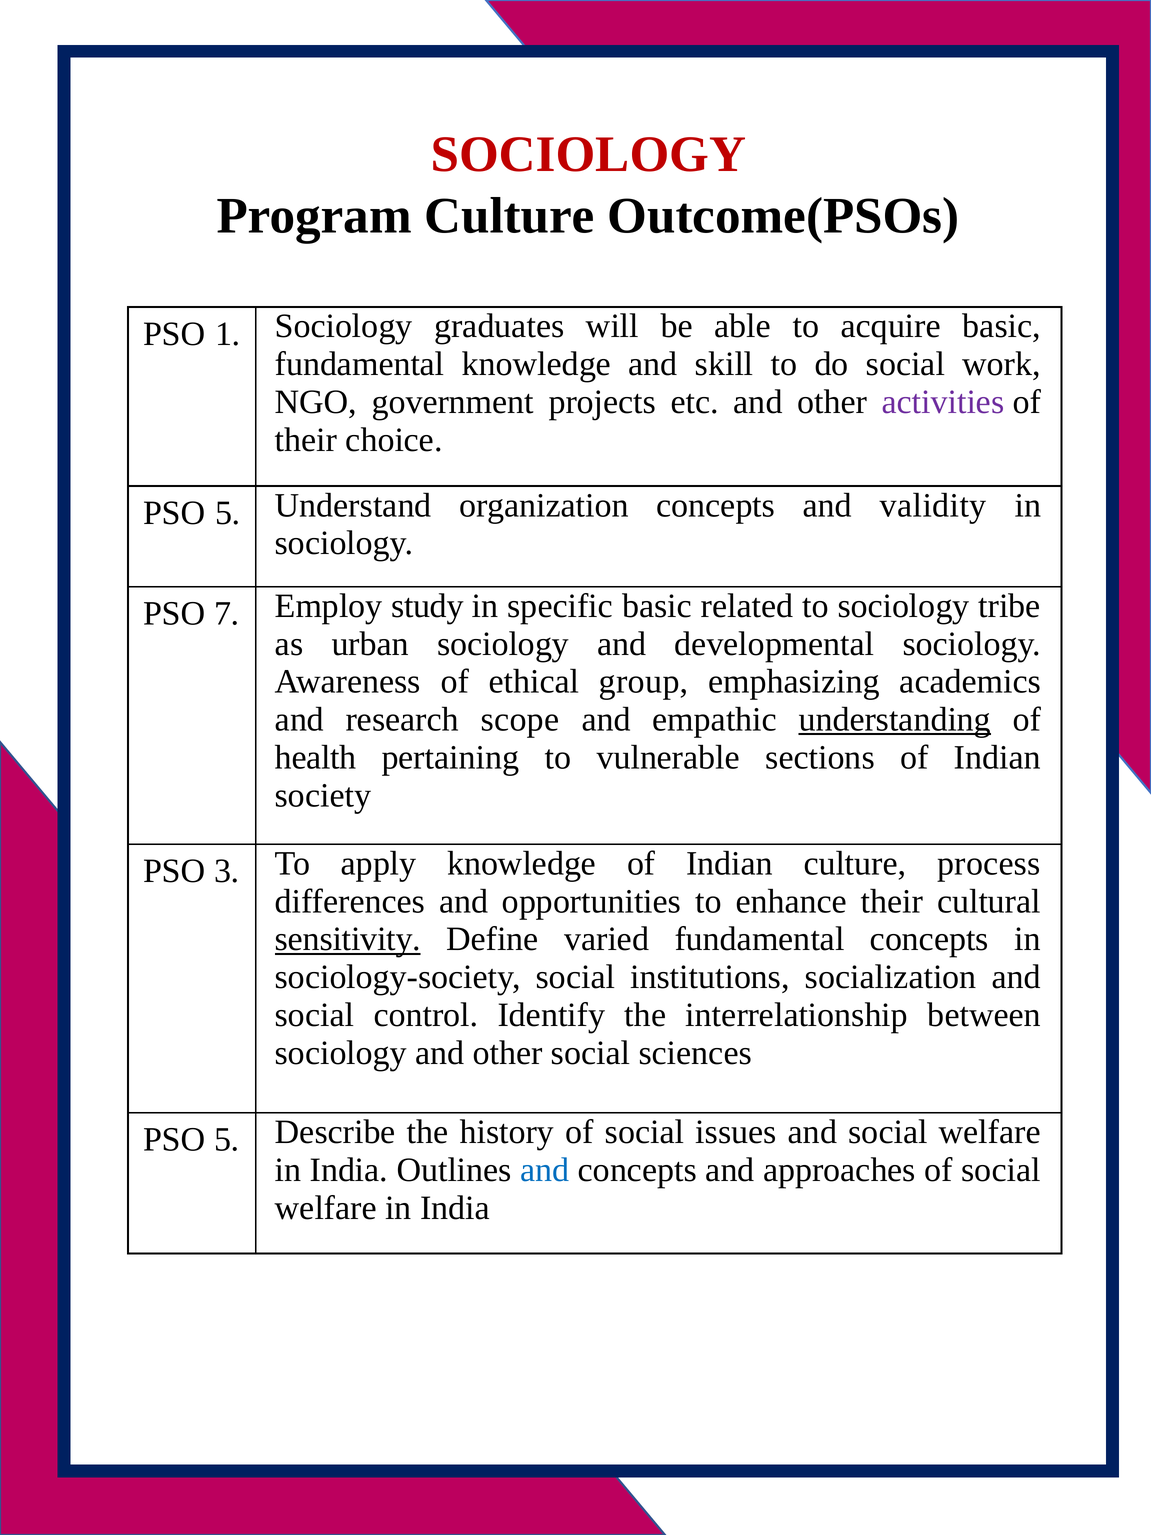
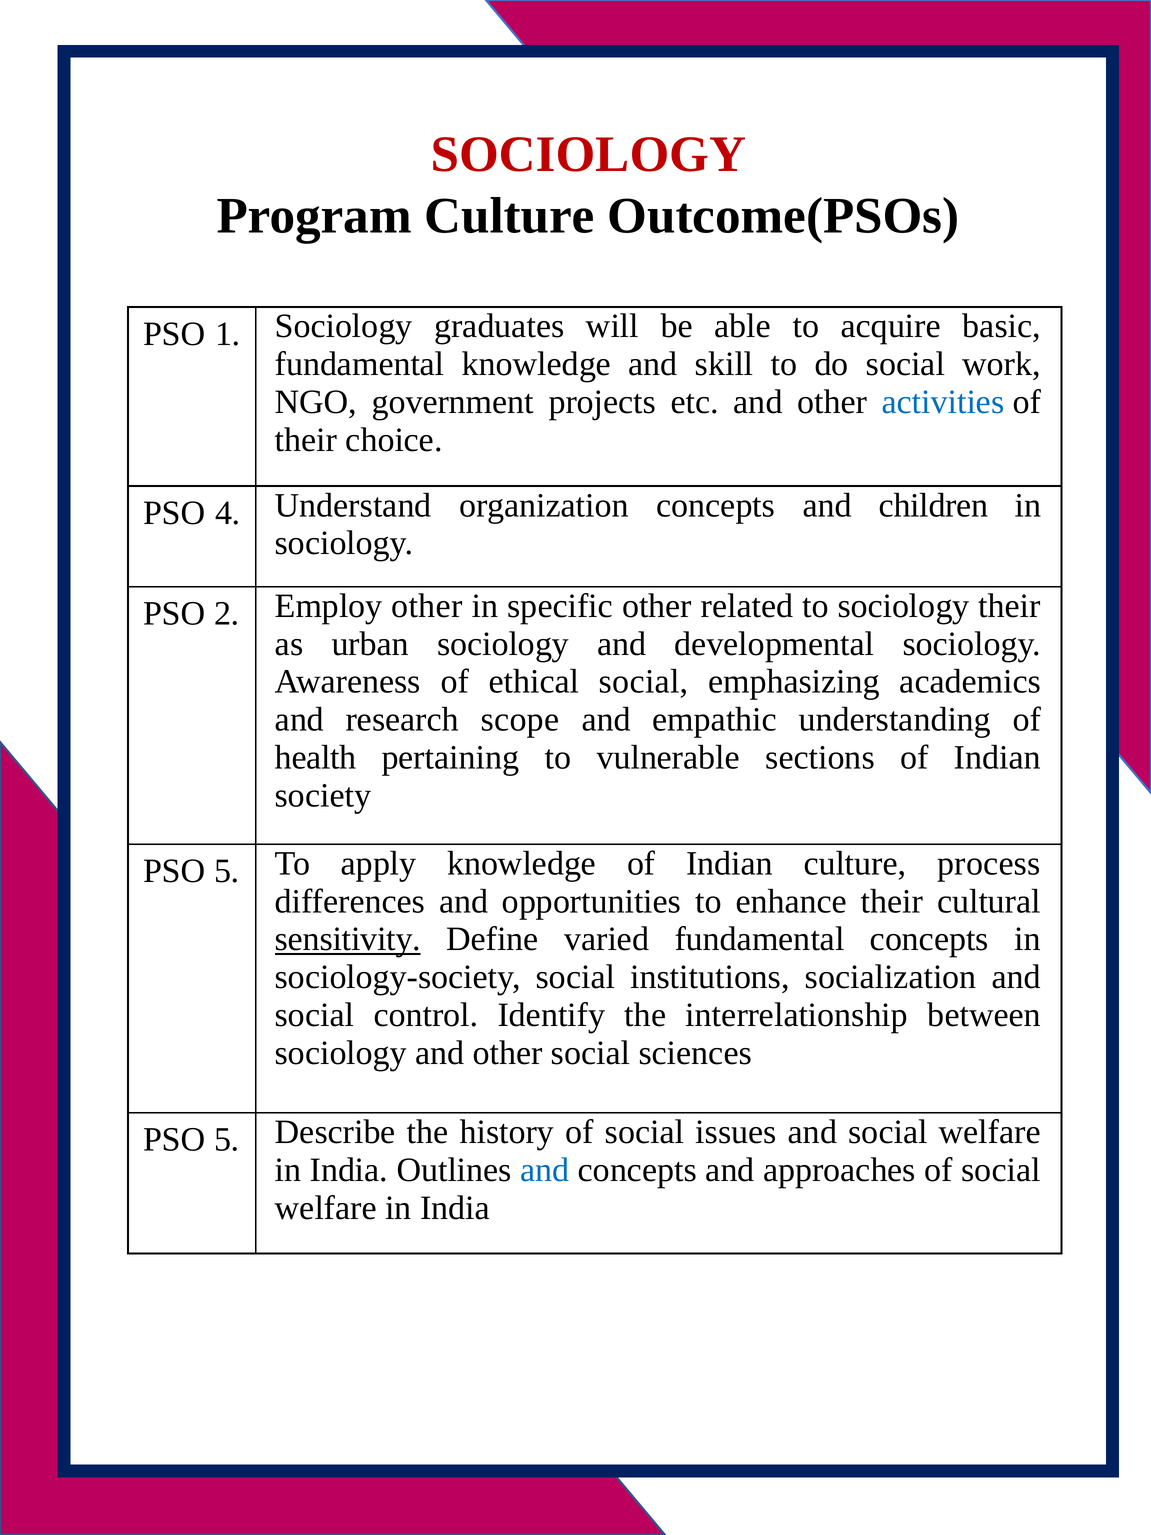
activities colour: purple -> blue (943, 402)
5: 5 -> 4 (228, 513)
validity: validity -> children (933, 505)
7: 7 -> 2 (227, 613)
Employ study: study -> other (427, 606)
specific basic: basic -> other (657, 606)
sociology tribe: tribe -> their (1009, 606)
ethical group: group -> social (644, 682)
understanding underline: present -> none (895, 719)
3: 3 -> 5 (227, 871)
